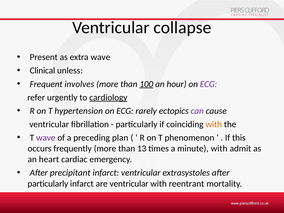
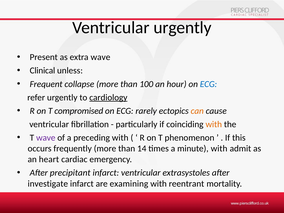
Ventricular collapse: collapse -> urgently (182, 27)
involves: involves -> collapse (79, 84)
100 underline: present -> none (146, 84)
ECG colour: purple -> blue (208, 84)
hypertension: hypertension -> compromised (79, 111)
can colour: purple -> orange (197, 111)
preceding plan: plan -> with (120, 138)
13: 13 -> 14 (142, 149)
particularly: particularly -> investigate (48, 184)
are ventricular: ventricular -> examining (129, 184)
